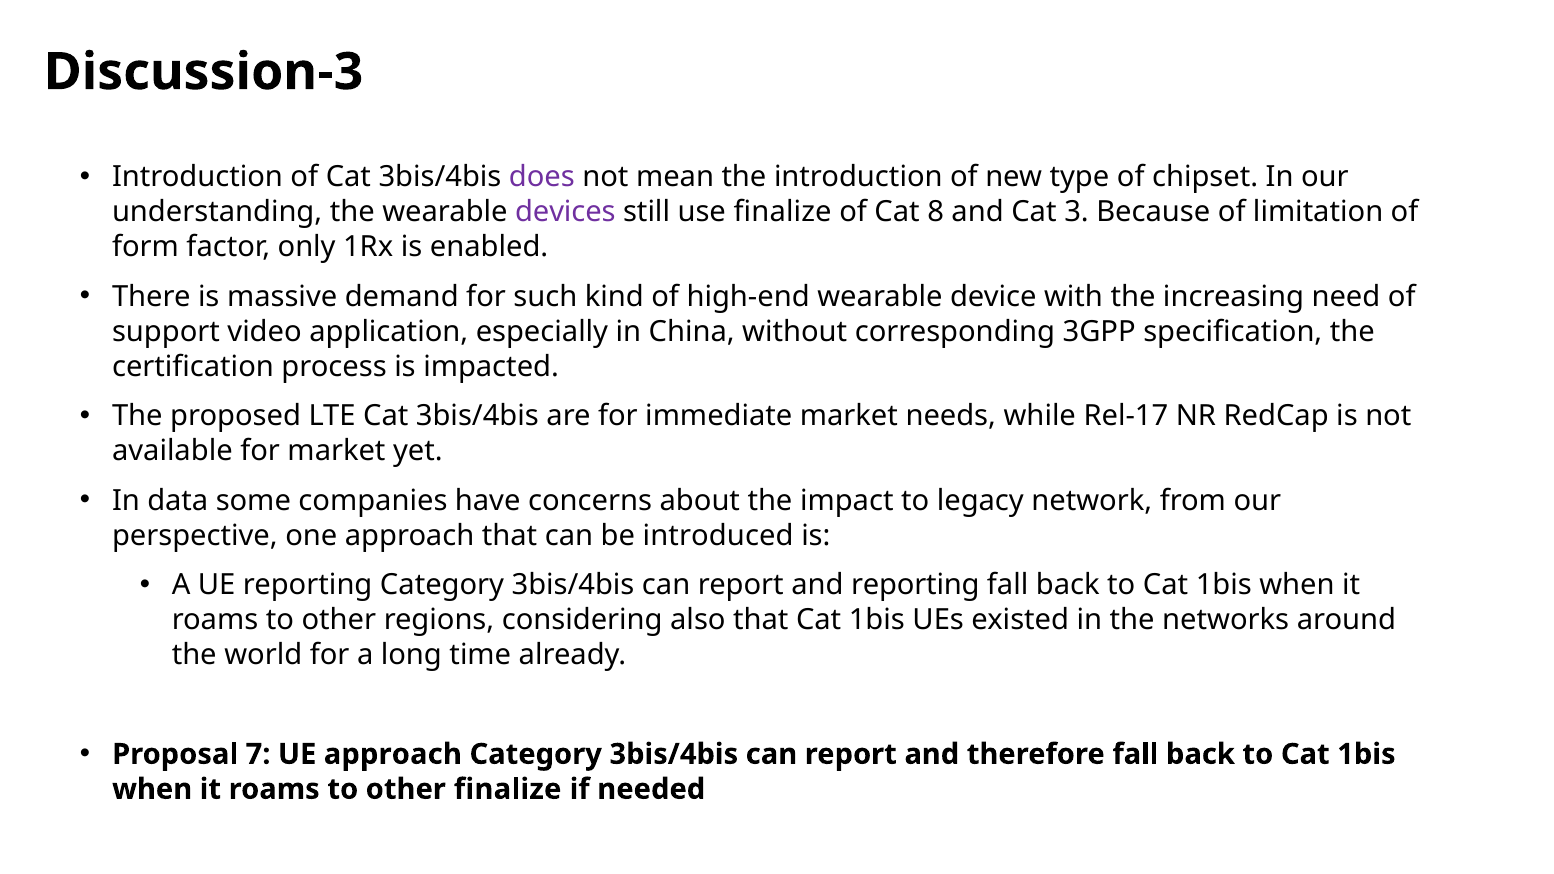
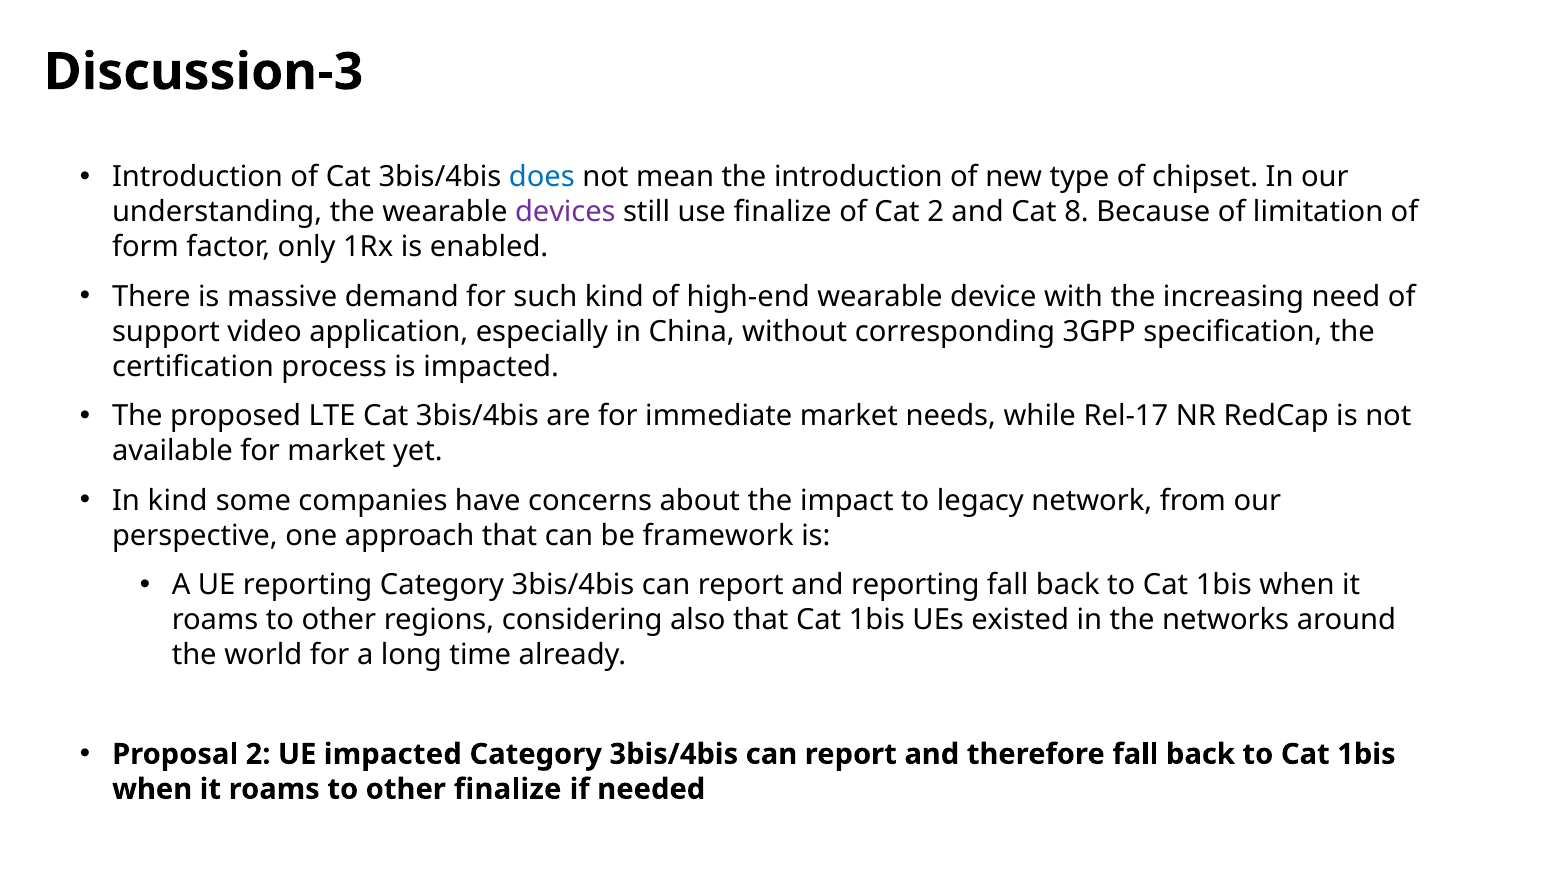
does colour: purple -> blue (542, 177)
Cat 8: 8 -> 2 (936, 212)
3: 3 -> 8 (1077, 212)
In data: data -> kind (178, 501)
introduced: introduced -> framework (718, 536)
Proposal 7: 7 -> 2 (258, 754)
UE approach: approach -> impacted (393, 754)
